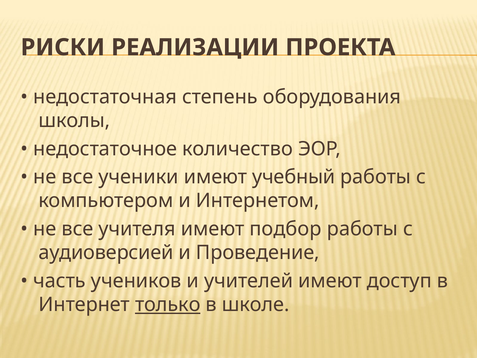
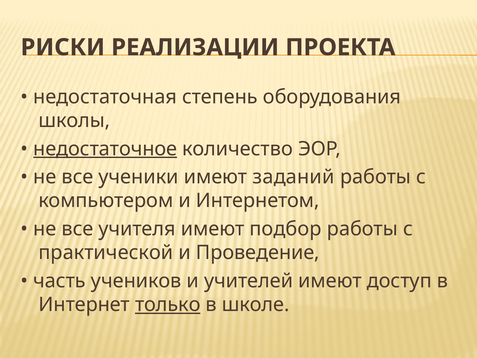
недостаточное underline: none -> present (105, 149)
учебный: учебный -> заданий (294, 177)
аудиоверсией: аудиоверсией -> практической (106, 253)
